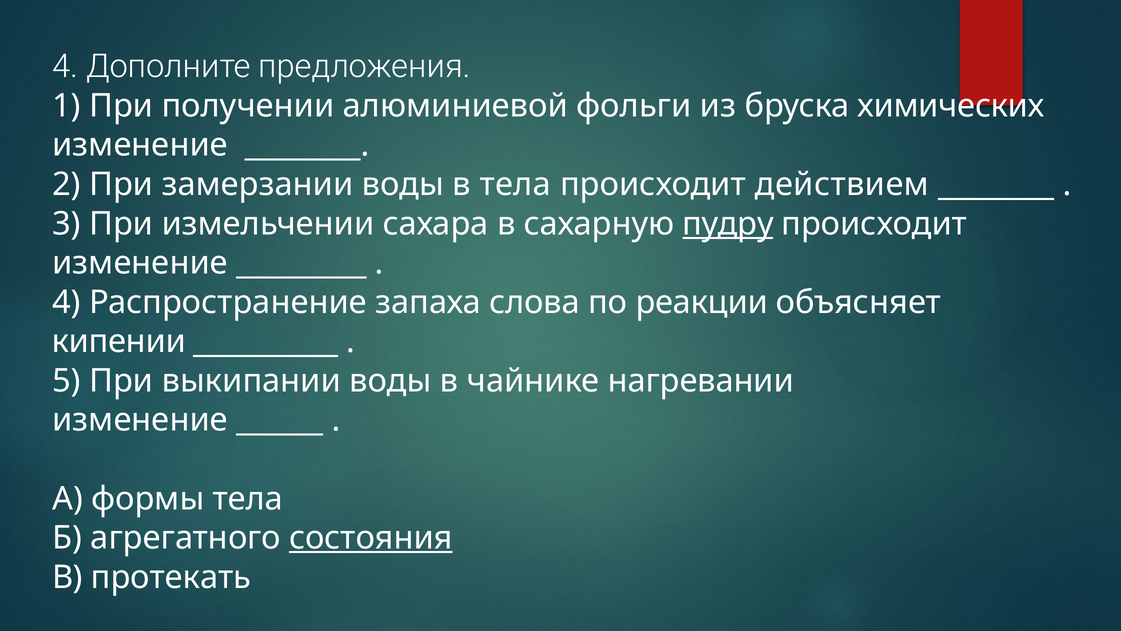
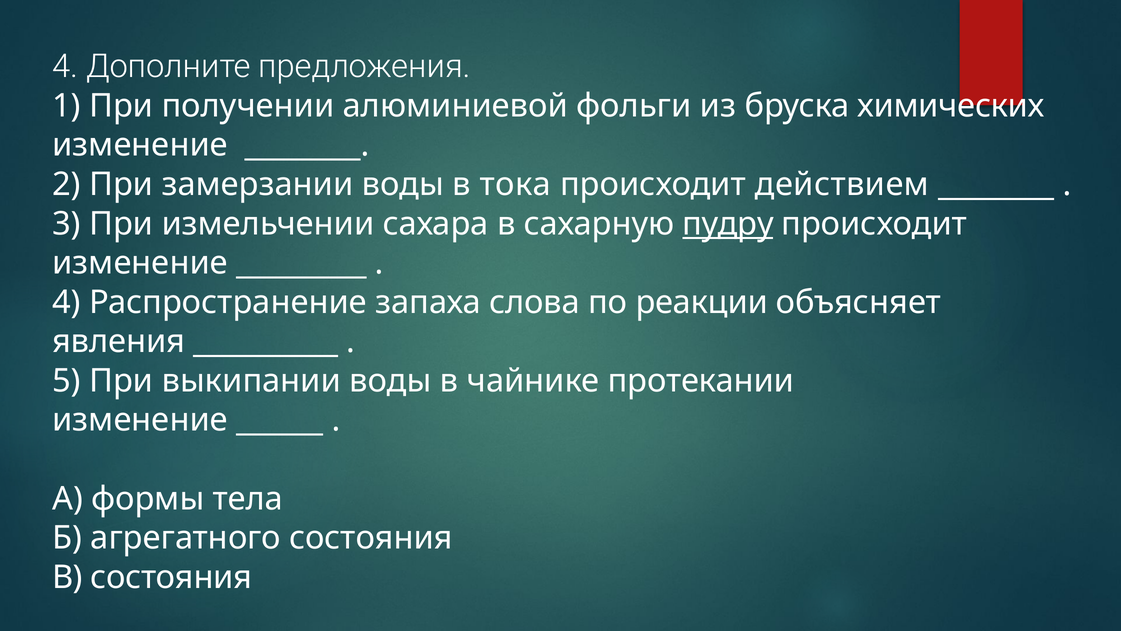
в тела: тела -> тока (515, 184)
кипении: кипении -> явления (119, 341)
нагревании: нагревании -> протекании (701, 381)
состояния underline: present -> none (371, 538)
В протекать: протекать -> состояния (171, 577)
